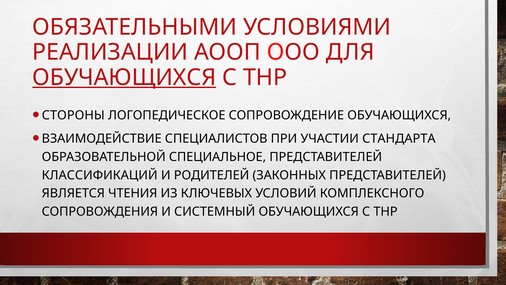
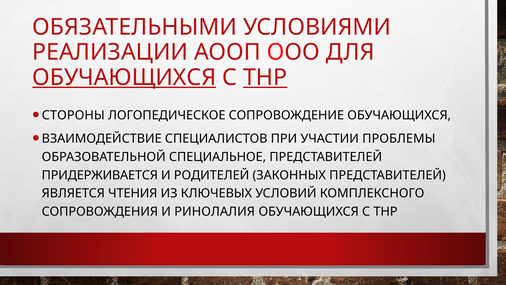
ТНР underline: none -> present (265, 77)
СТАНДАРТА: СТАНДАРТА -> ПРОБЛЕМЫ (399, 139)
КЛАССИФИКАЦИЙ: КЛАССИФИКАЦИЙ -> ПРИДЕРЖИВАЕТСЯ (100, 175)
СИСТЕМНЫЙ: СИСТЕМНЫЙ -> РИНОЛАЛИЯ (215, 211)
